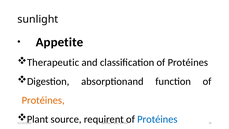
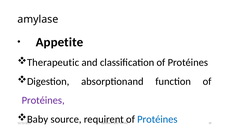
sunlight: sunlight -> amylase (38, 19)
Protéines colour: orange -> purple (43, 100)
Plant: Plant -> Baby (38, 119)
